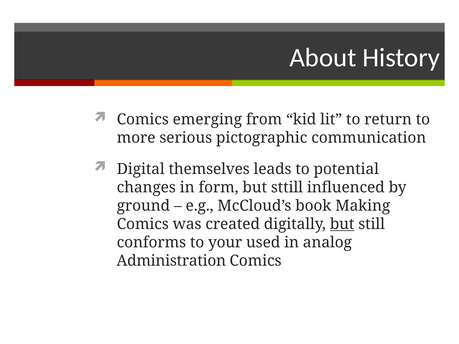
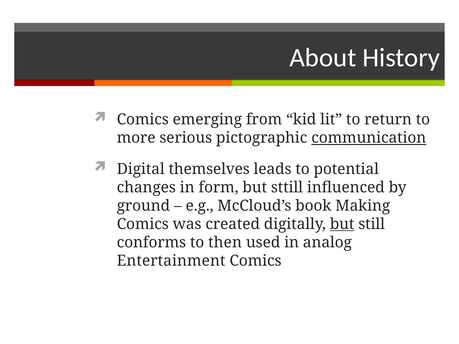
communication underline: none -> present (369, 138)
your: your -> then (225, 243)
Administration: Administration -> Entertainment (171, 261)
